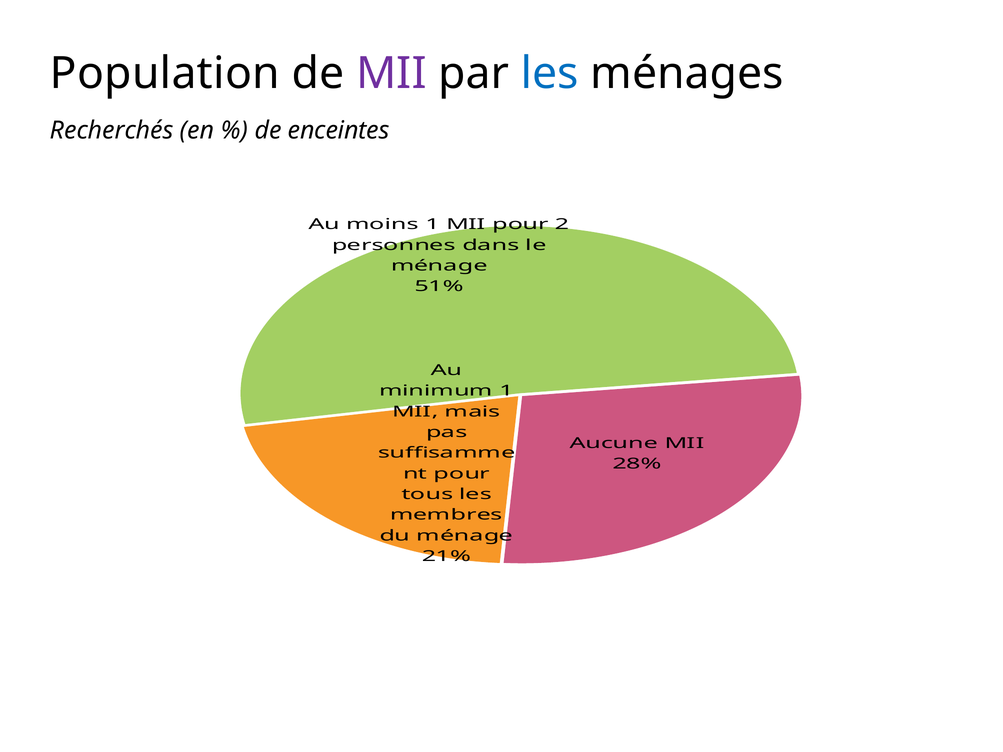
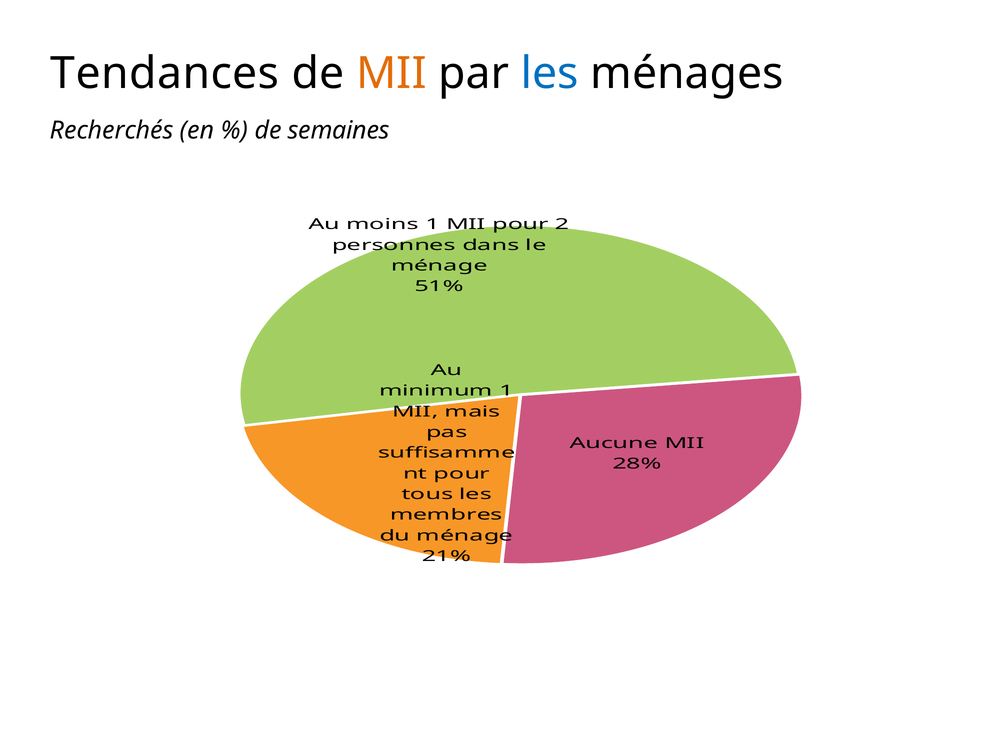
Population: Population -> Tendances (165, 74)
MII colour: purple -> orange (391, 74)
enceintes: enceintes -> semaines (339, 130)
